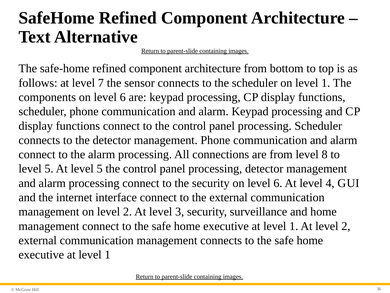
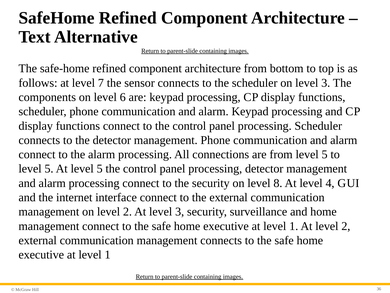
on level 1: 1 -> 3 (326, 83)
from level 8: 8 -> 5 (325, 154)
security on level 6: 6 -> 8 (278, 183)
